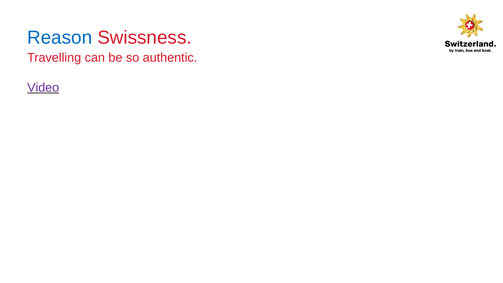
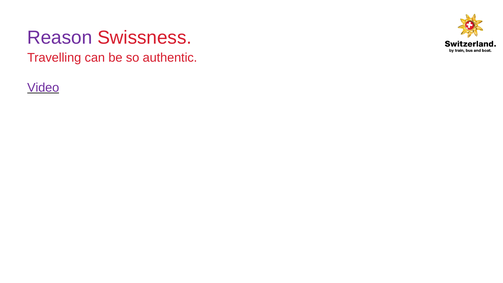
Reason colour: blue -> purple (60, 38)
